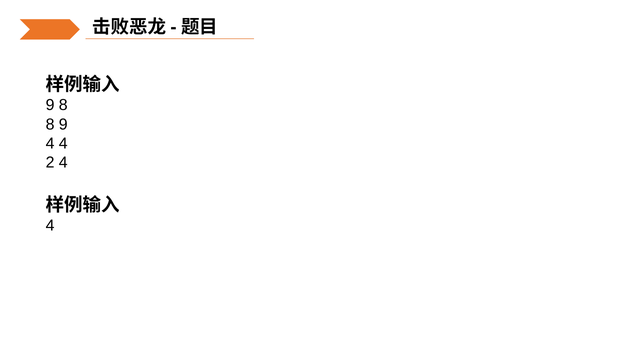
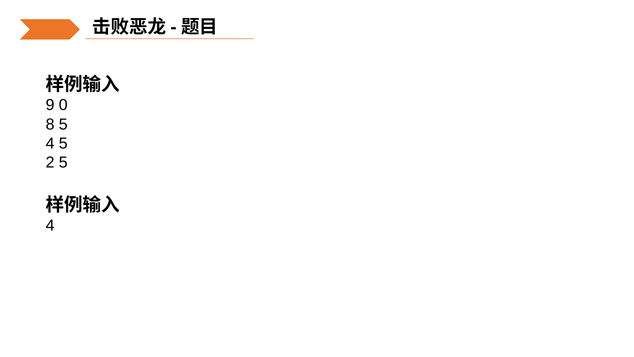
9 8: 8 -> 0 (63, 105)
8 9: 9 -> 5 (63, 124)
4 4: 4 -> 5 (63, 143)
2 4: 4 -> 5 (63, 162)
